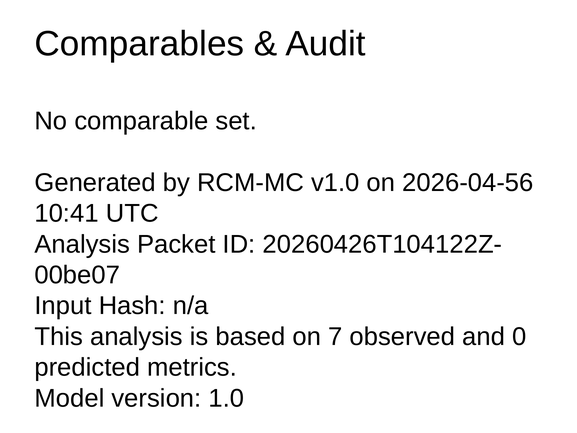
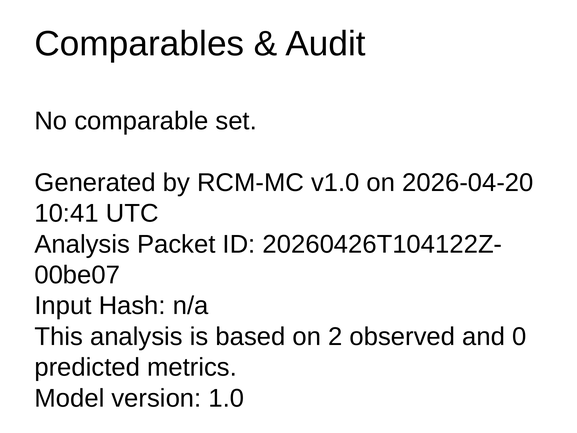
2026-04-56: 2026-04-56 -> 2026-04-20 (468, 183)
7: 7 -> 2 (335, 336)
